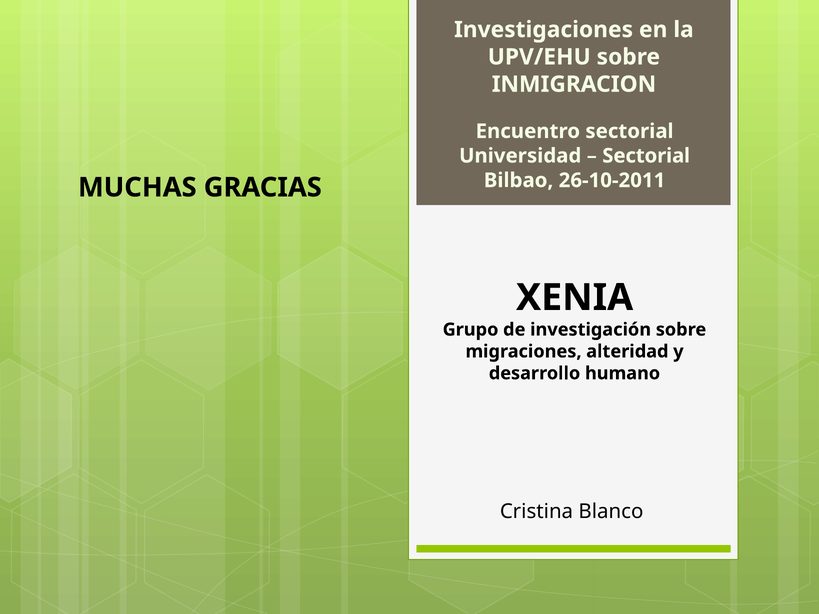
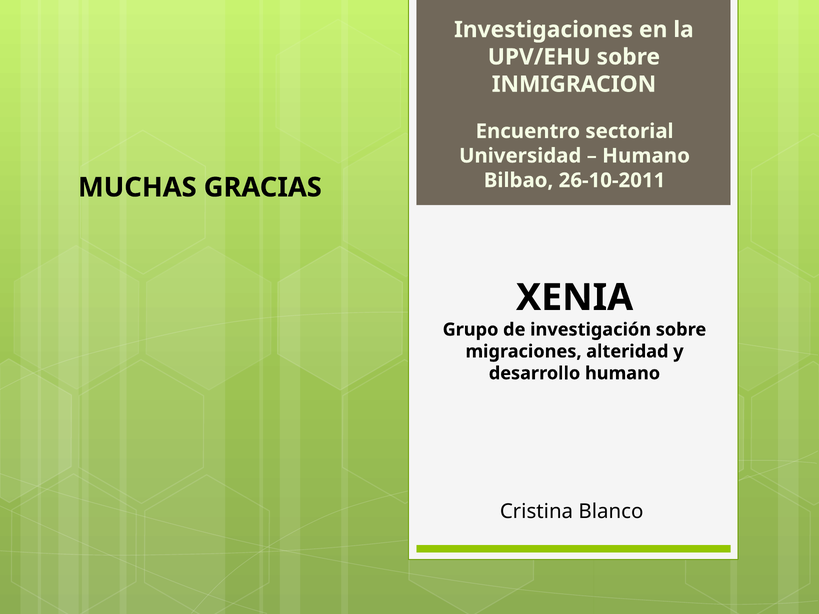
Sectorial: Sectorial -> Humano (646, 156)
